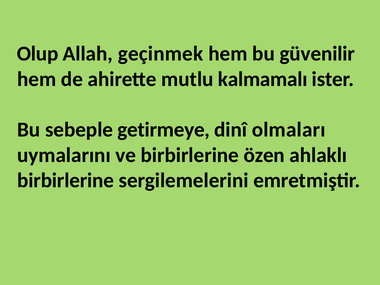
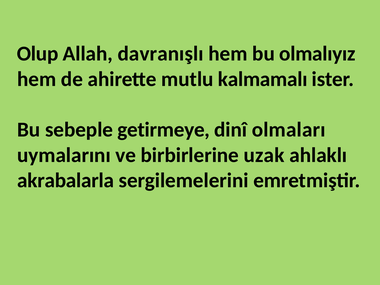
geçinmek: geçinmek -> davranışlı (161, 54)
güvenilir: güvenilir -> olmalıyız (317, 54)
özen: özen -> uzak (264, 155)
birbirlerine: birbirlerine -> akrabalarla (66, 180)
